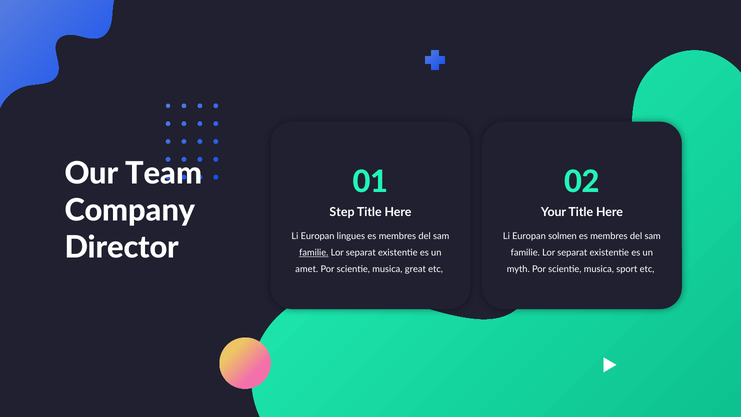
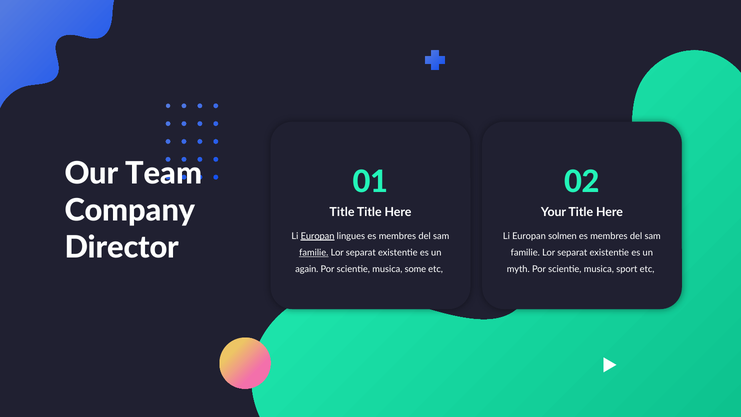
Step: Step -> Title (342, 212)
Europan underline: none -> present (318, 236)
amet: amet -> again (307, 269)
great: great -> some (415, 269)
